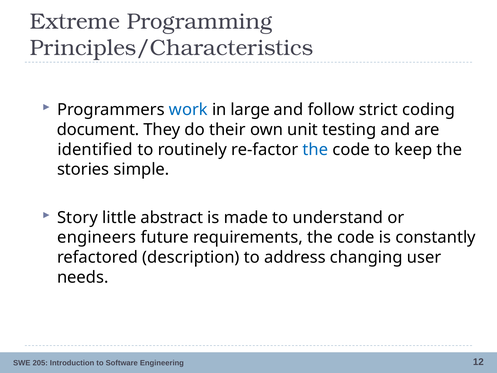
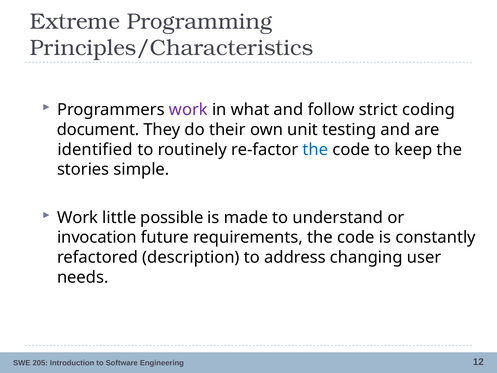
work colour: blue -> purple (188, 110)
large: large -> what (250, 110)
Story: Story -> Work (78, 217)
abstract: abstract -> possible (172, 217)
engineers: engineers -> invocation (97, 237)
